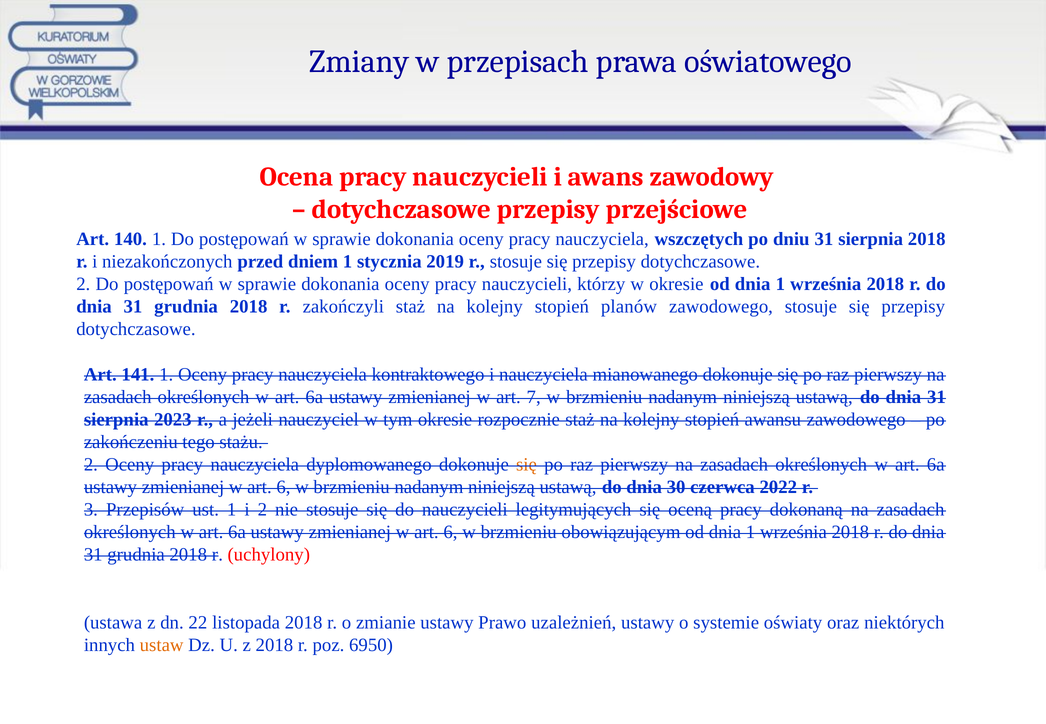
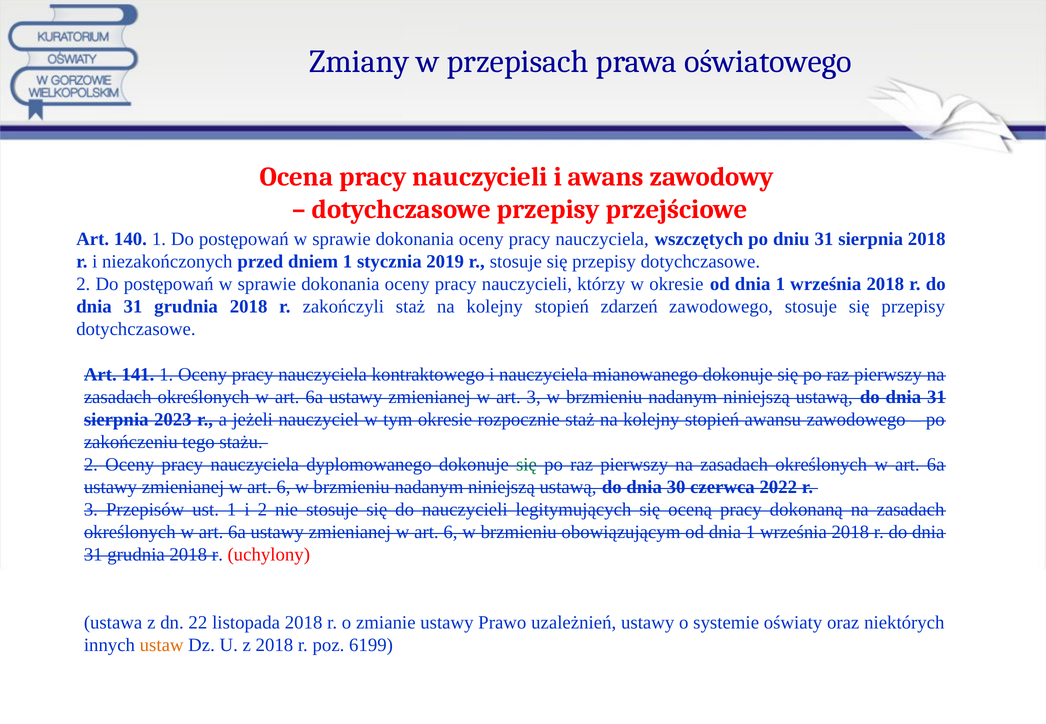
planów: planów -> zdarzeń (629, 307)
art 7: 7 -> 3 (534, 397)
się colour: orange -> green (526, 465)
6950: 6950 -> 6199 (371, 645)
